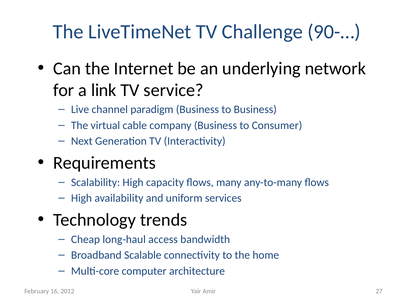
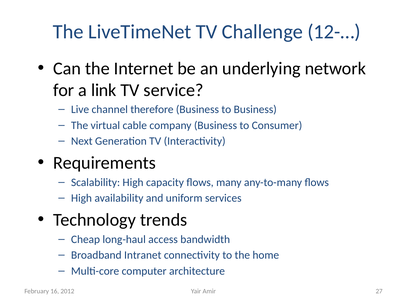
90-…: 90-… -> 12-… (334, 32)
paradigm: paradigm -> therefore (152, 110)
Scalable: Scalable -> Intranet (143, 255)
